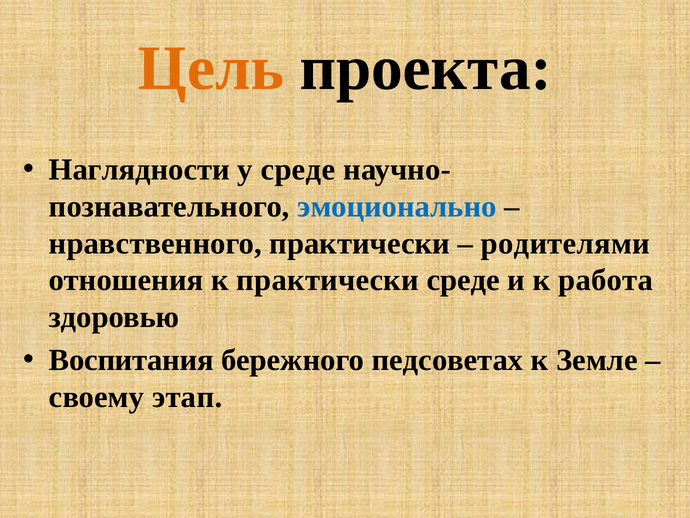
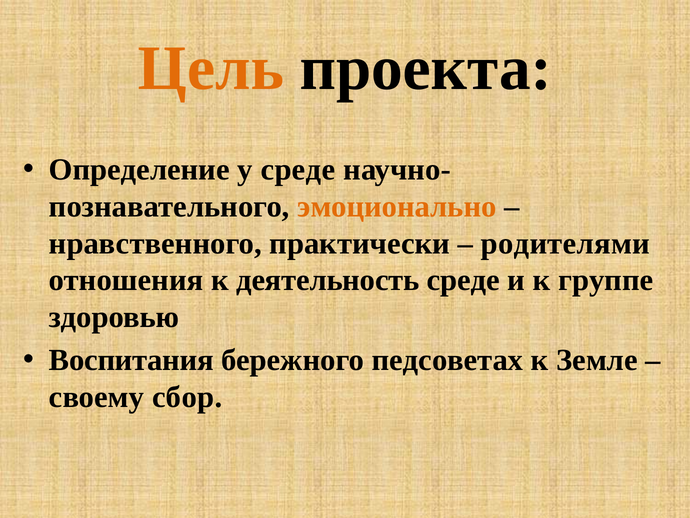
Наглядности: Наглядности -> Определение (139, 170)
эмоционально colour: blue -> orange (397, 206)
к практически: практически -> деятельность (328, 280)
работа: работа -> группе (606, 280)
этап: этап -> сбор (187, 397)
